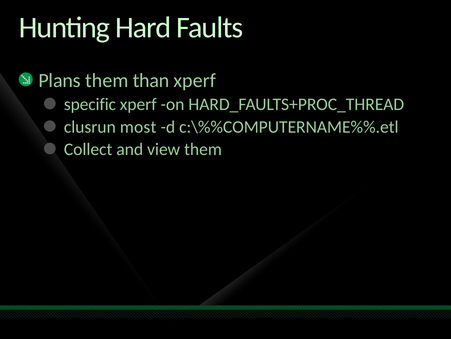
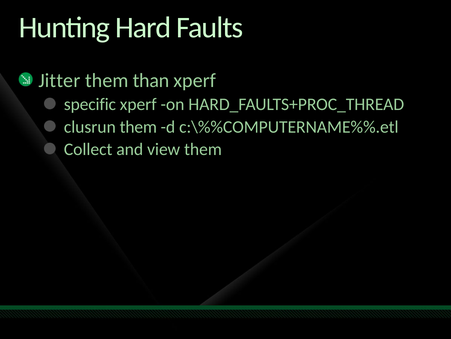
Plans: Plans -> Jitter (59, 80)
clusrun most: most -> them (138, 127)
